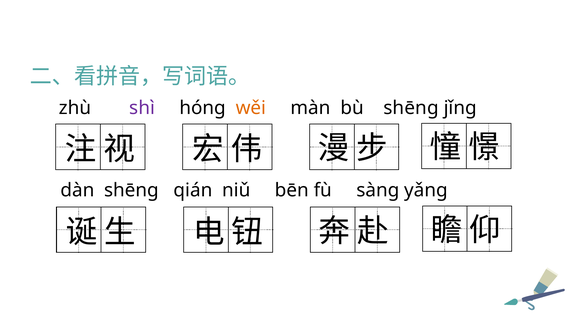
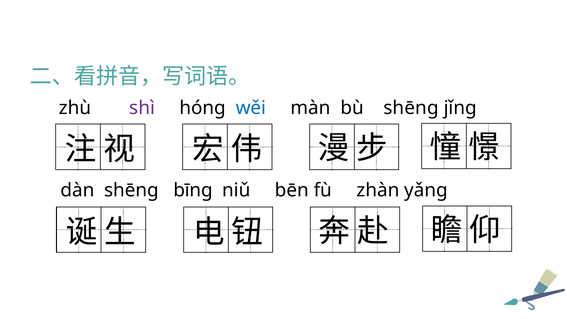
wěi colour: orange -> blue (251, 108)
qián: qián -> bīng (193, 190)
sàng: sàng -> zhàn (378, 190)
